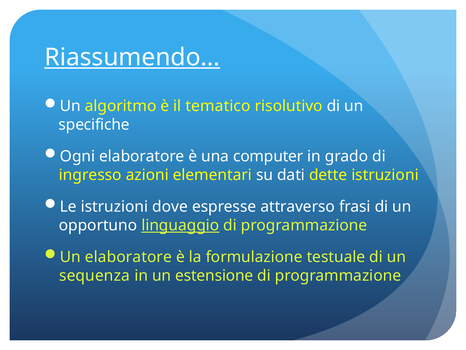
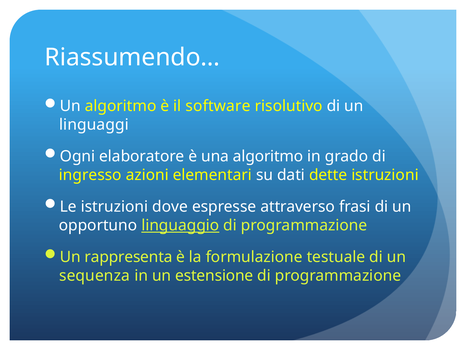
Riassumendo… underline: present -> none (132, 57)
tematico: tematico -> software (218, 106)
specifiche: specifiche -> linguaggi (94, 125)
una computer: computer -> algoritmo (268, 156)
Un elaboratore: elaboratore -> rappresenta (129, 257)
